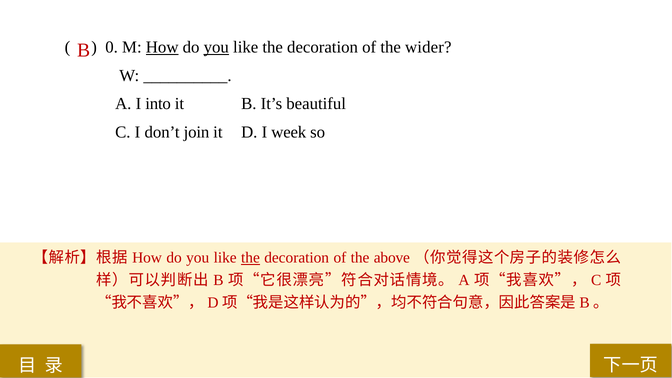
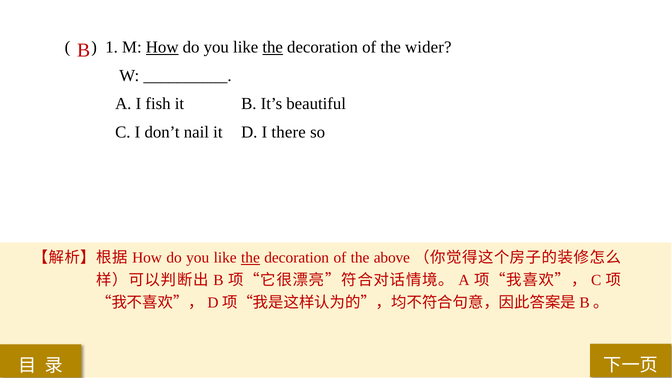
0: 0 -> 1 (112, 47)
you underline: present -> none (216, 47)
the underline: none -> present (273, 47)
into: into -> fish (158, 104)
join: join -> nail (196, 132)
week: week -> there (289, 132)
